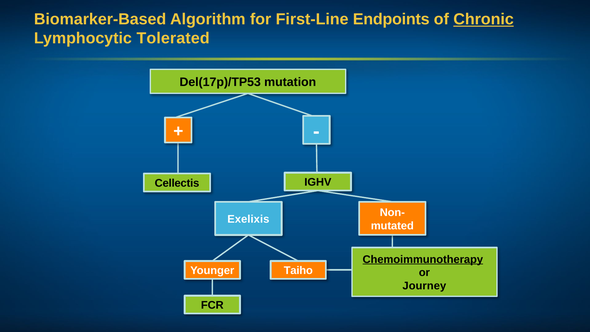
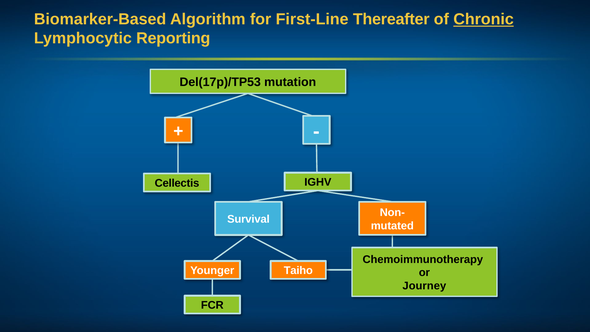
Endpoints: Endpoints -> Thereafter (391, 19)
Tolerated: Tolerated -> Reporting (173, 38)
Exelixis: Exelixis -> Survival (248, 219)
Chemoimmunotherapy underline: present -> none (423, 259)
